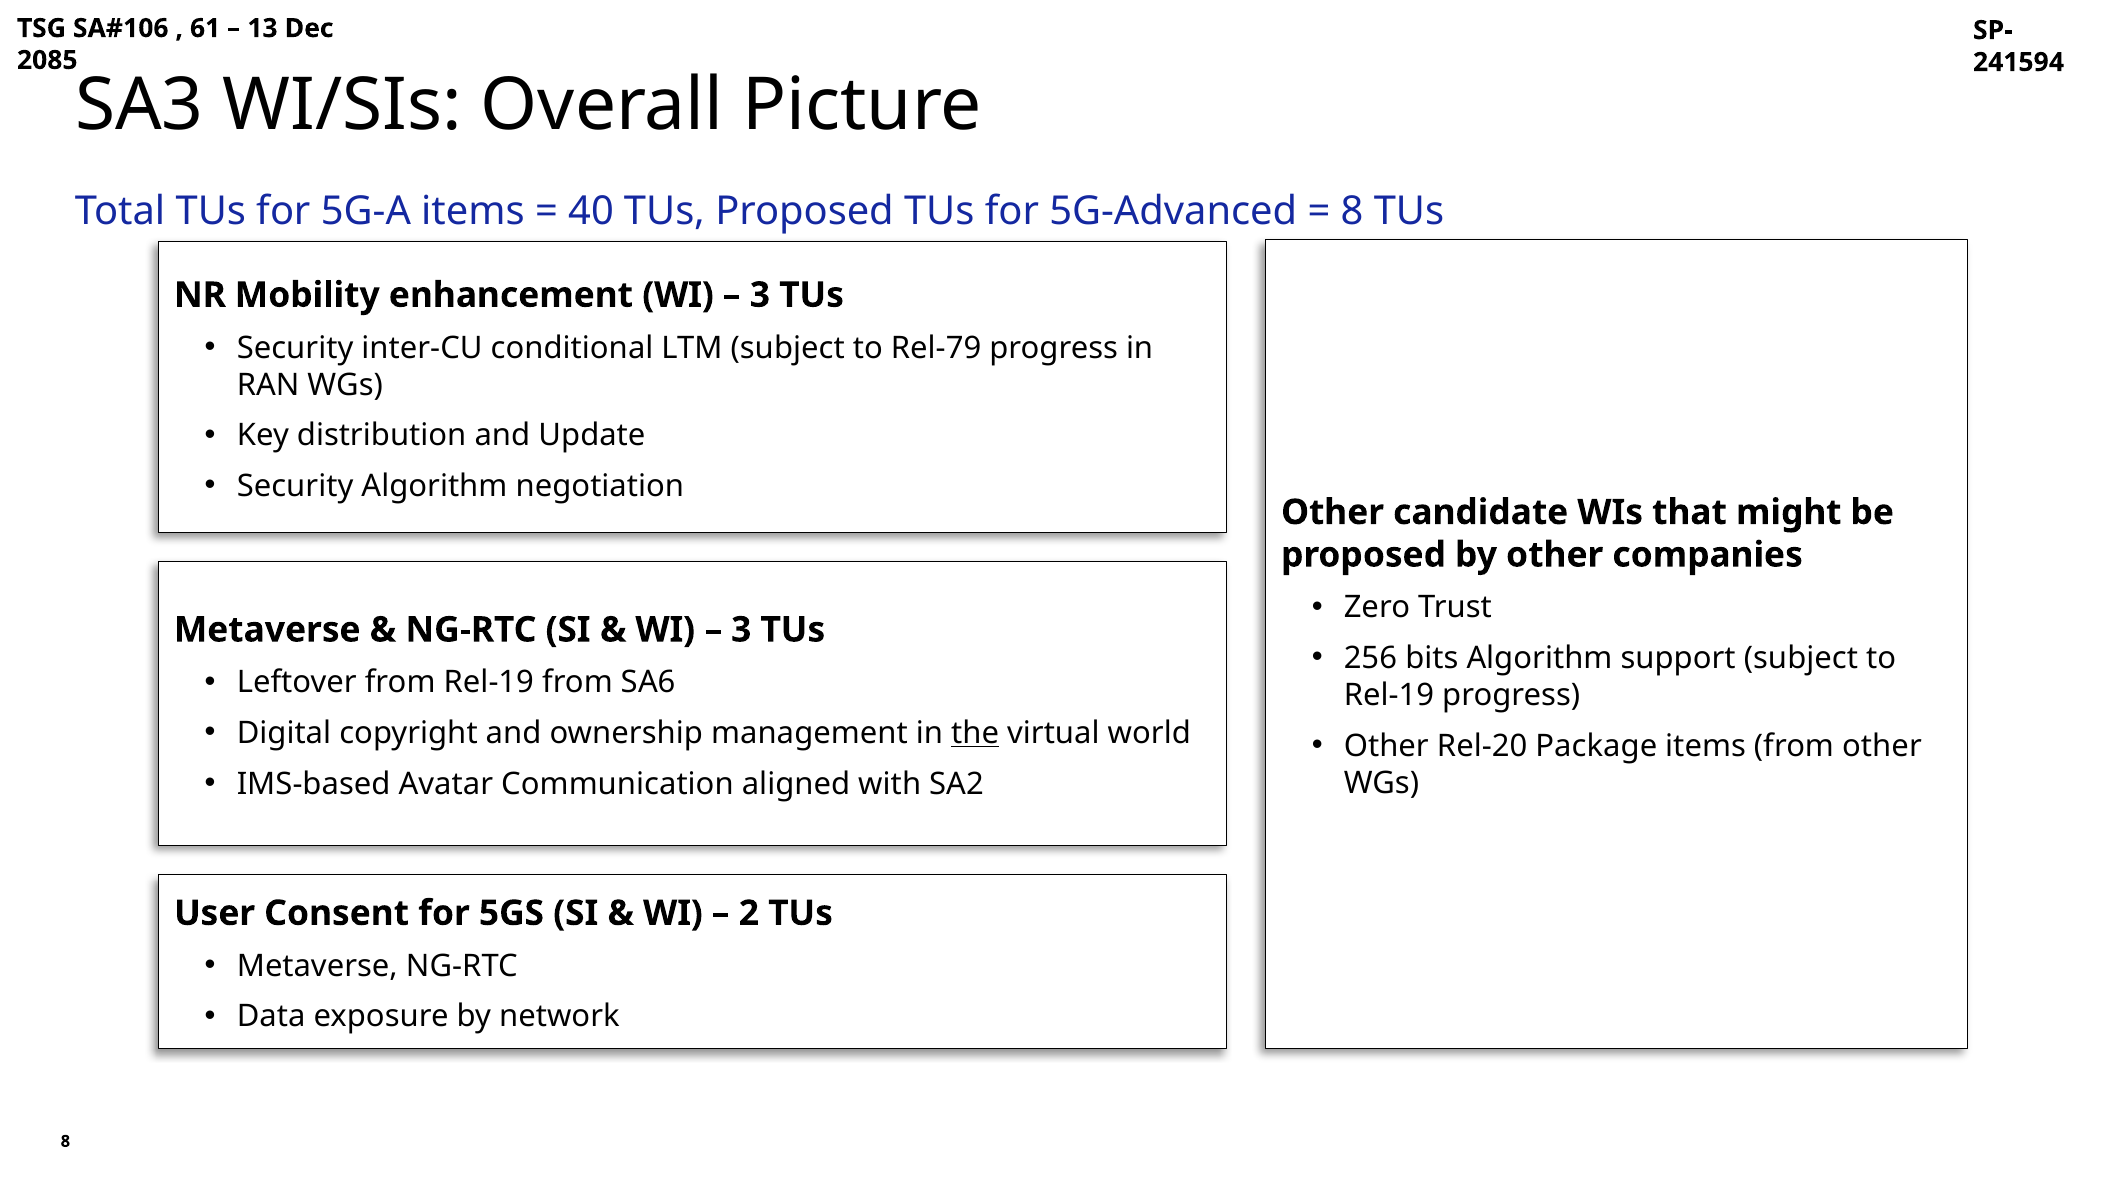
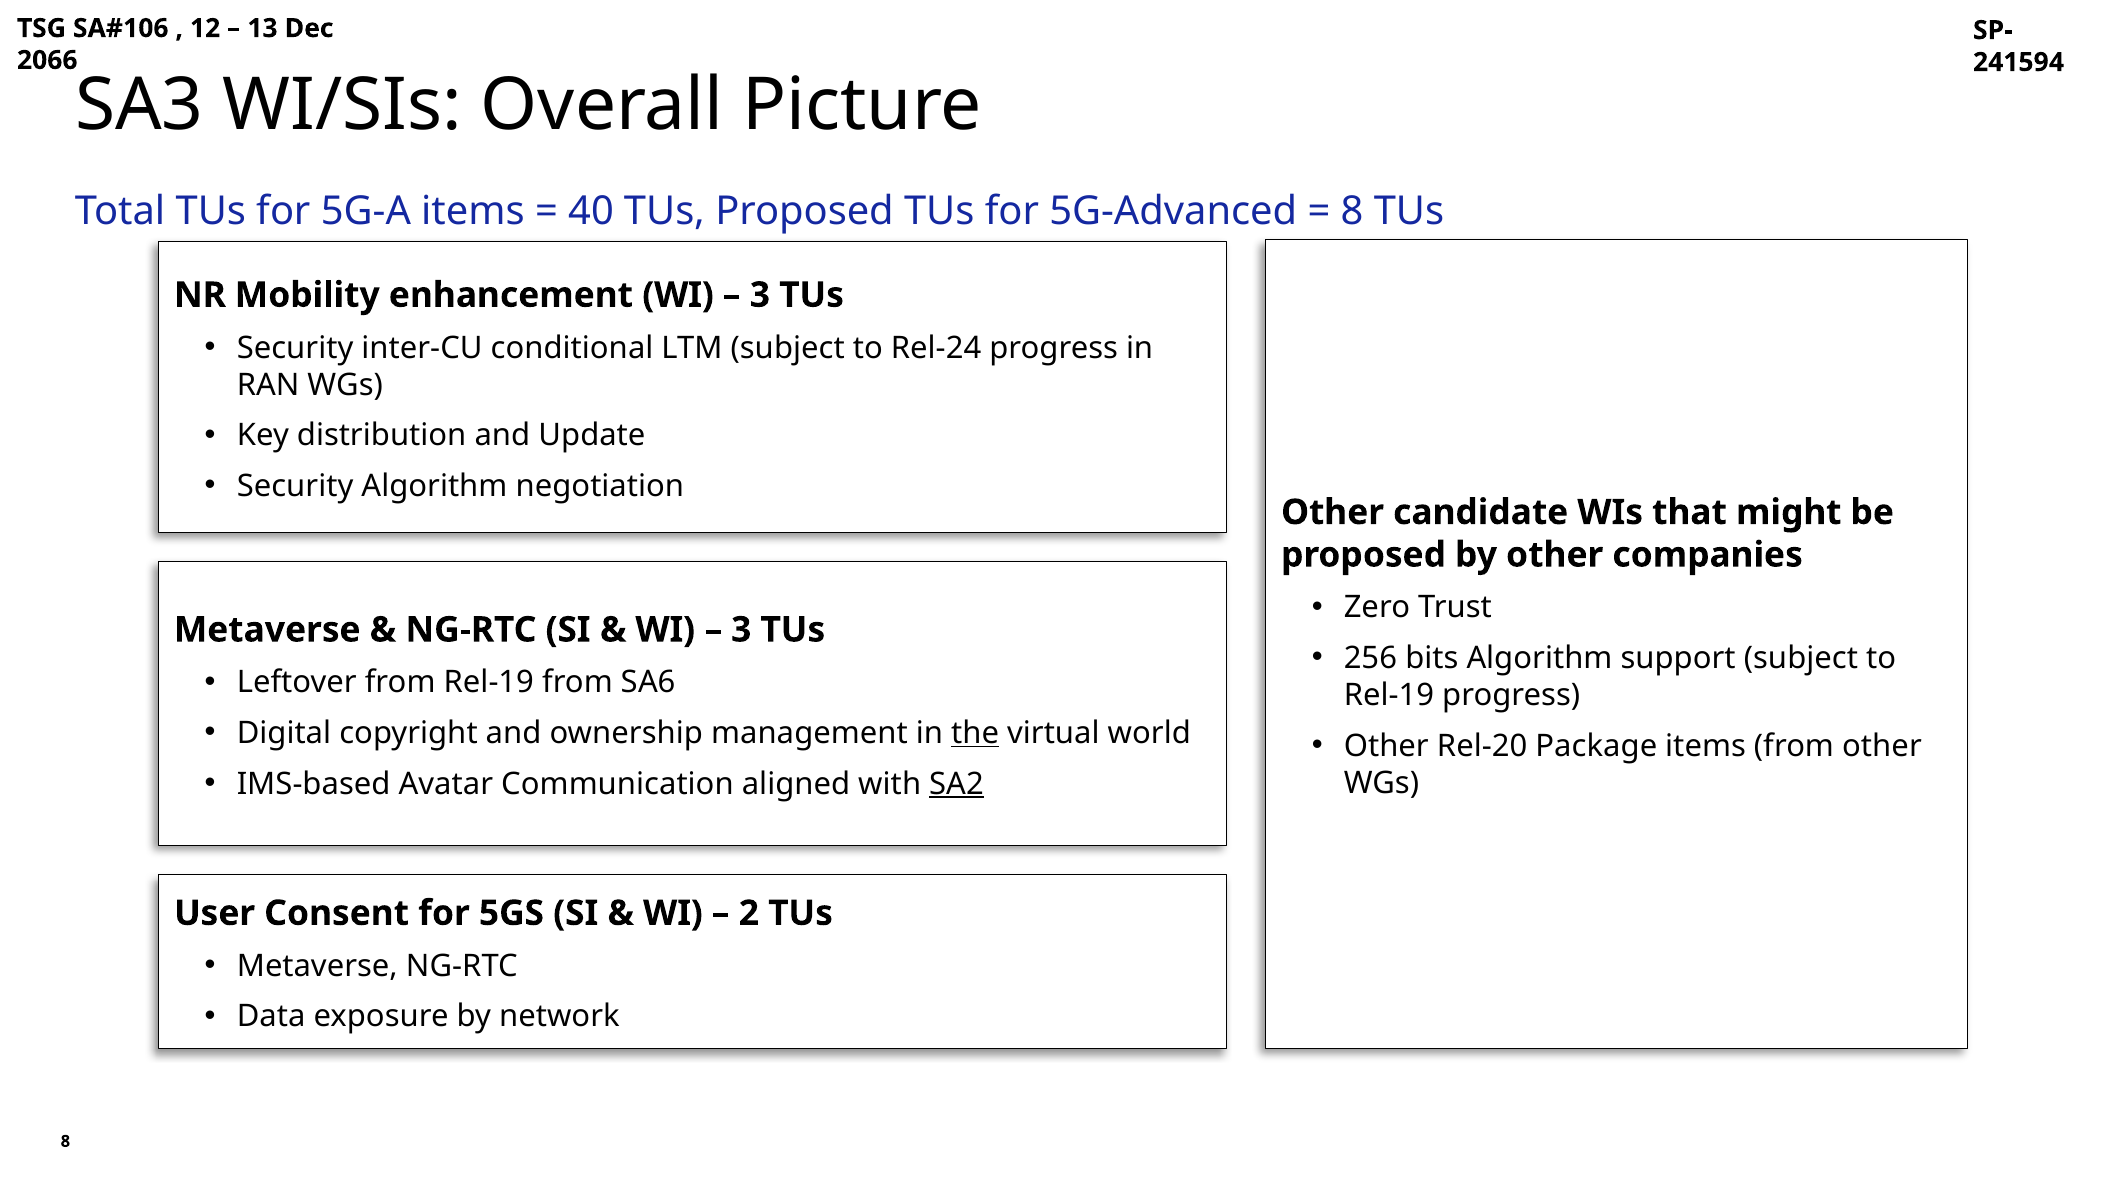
61: 61 -> 12 (205, 28)
2085: 2085 -> 2066 (47, 60)
Rel-79: Rel-79 -> Rel-24 (936, 348)
SA2 underline: none -> present (956, 784)
